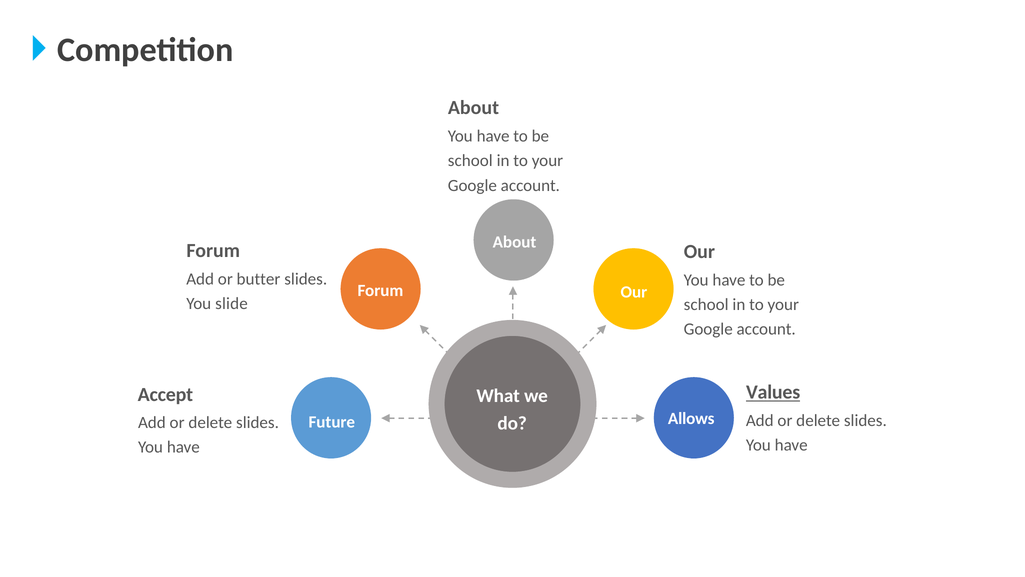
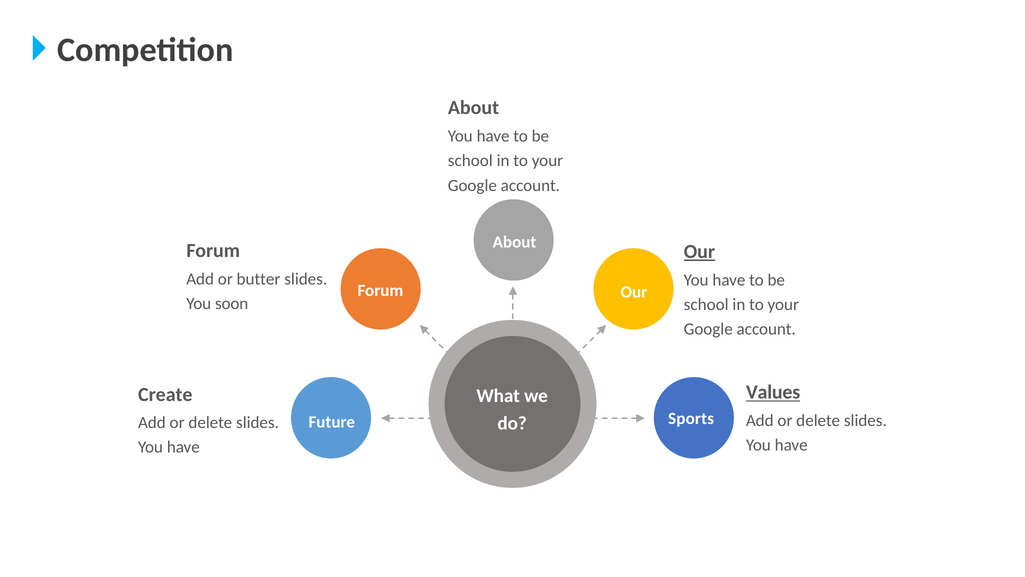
Our underline: none -> present (699, 251)
slide: slide -> soon (232, 303)
Accept: Accept -> Create (165, 394)
Allows: Allows -> Sports (691, 418)
